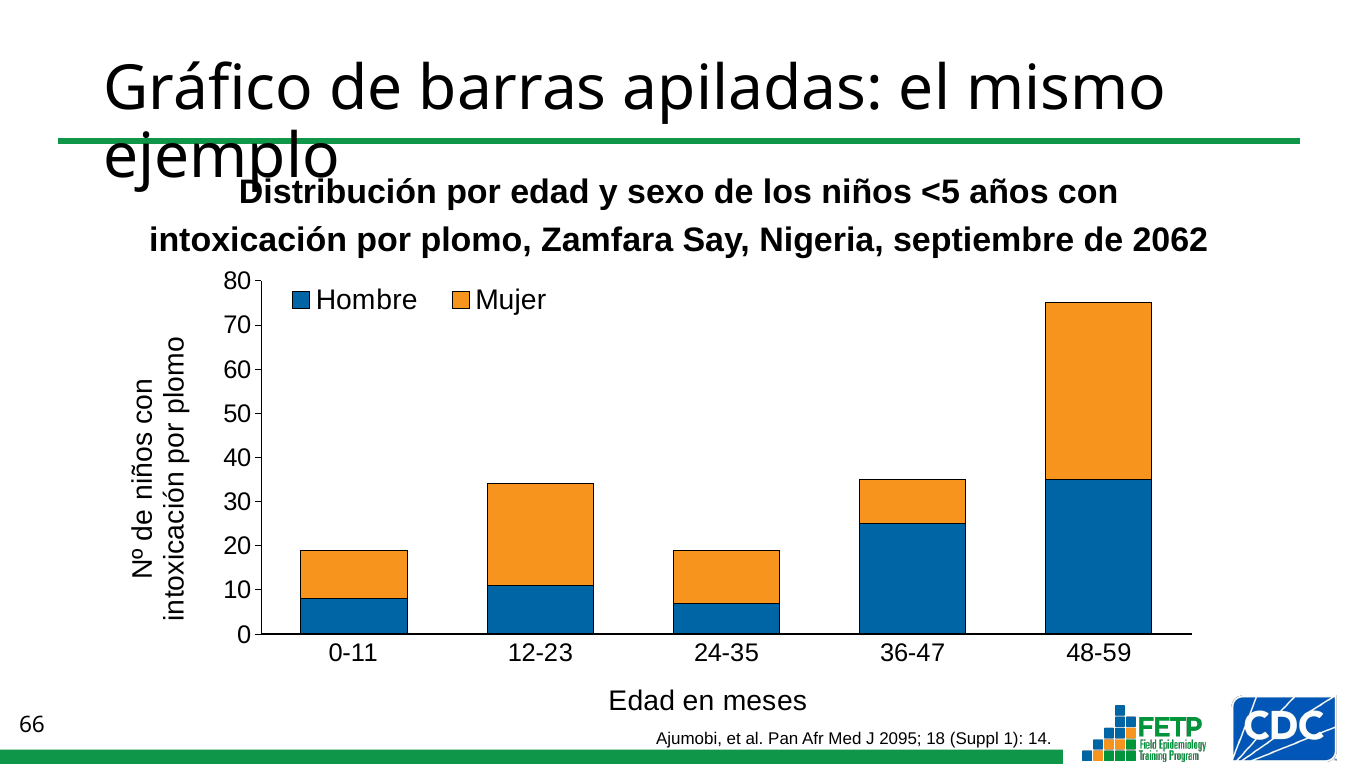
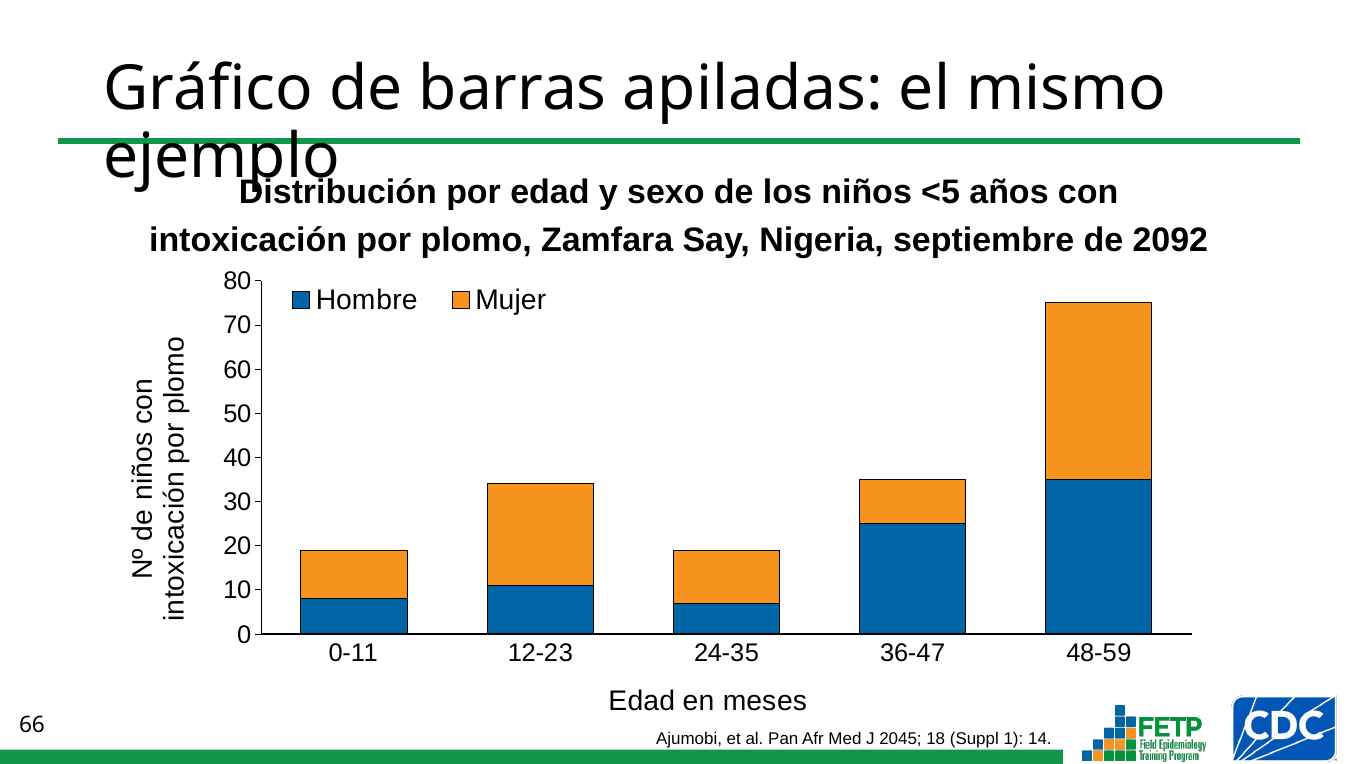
2062: 2062 -> 2092 (1170, 240)
2095: 2095 -> 2045 (900, 739)
